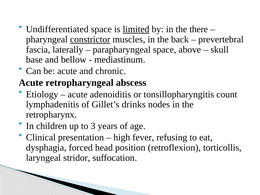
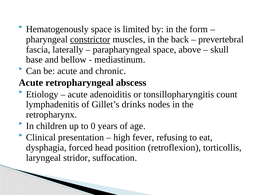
Undifferentiated: Undifferentiated -> Hematogenously (57, 29)
limited underline: present -> none (136, 29)
there: there -> form (199, 29)
3: 3 -> 0 (93, 126)
